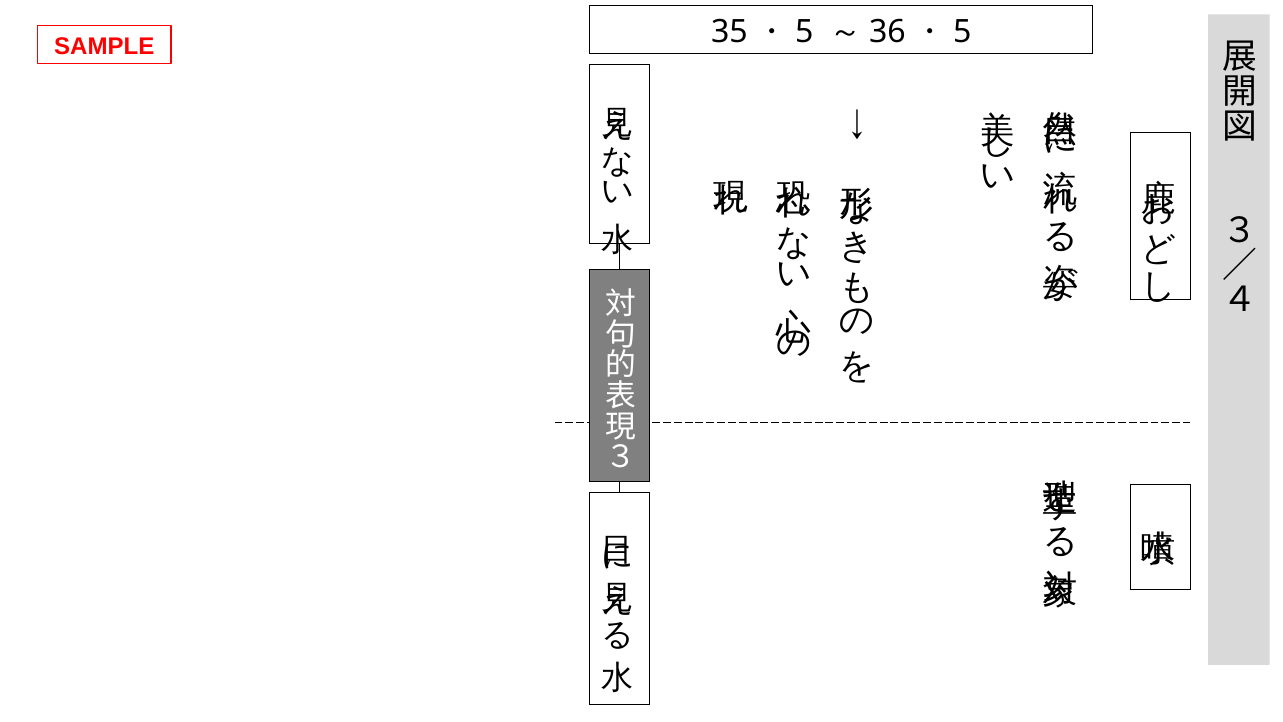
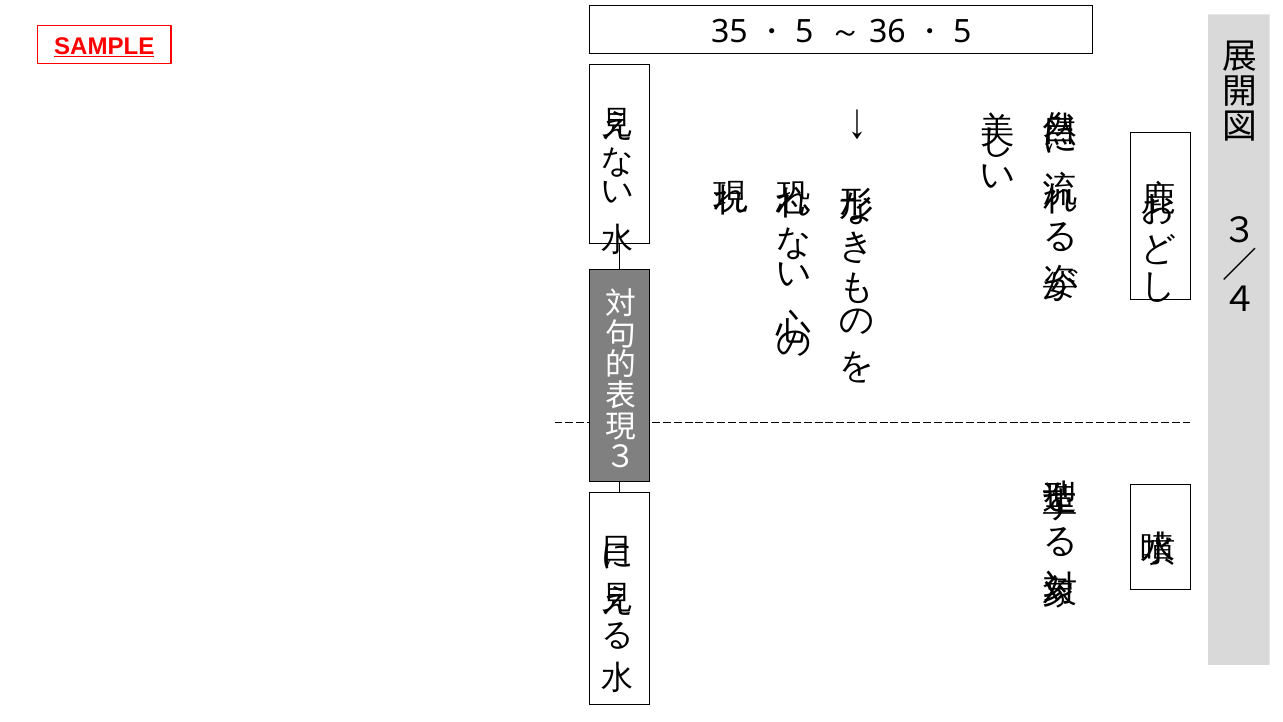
SAMPLE underline: none -> present (104, 46)
